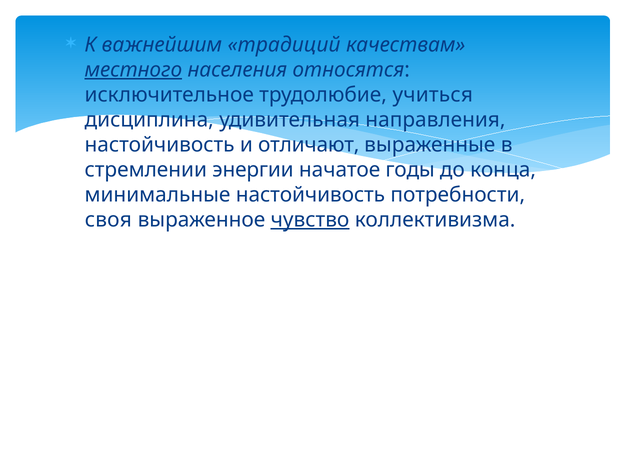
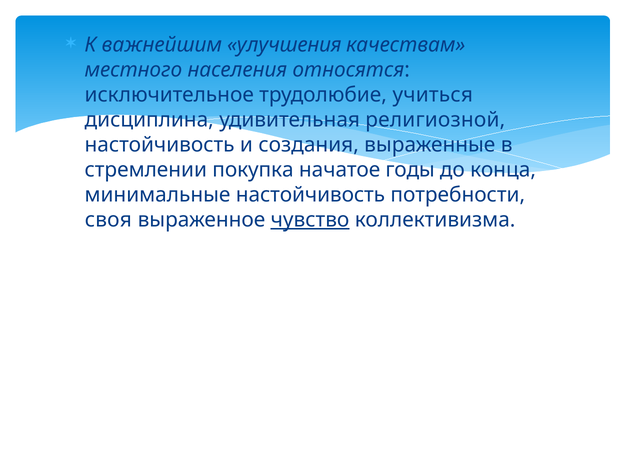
традиций: традиций -> улучшения (284, 45)
местного underline: present -> none (133, 70)
направления: направления -> религиозной (435, 120)
отличают: отличают -> создания (309, 145)
энергии: энергии -> покупка (253, 170)
